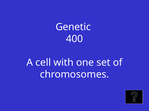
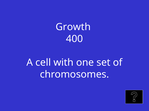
Genetic: Genetic -> Growth (73, 27)
